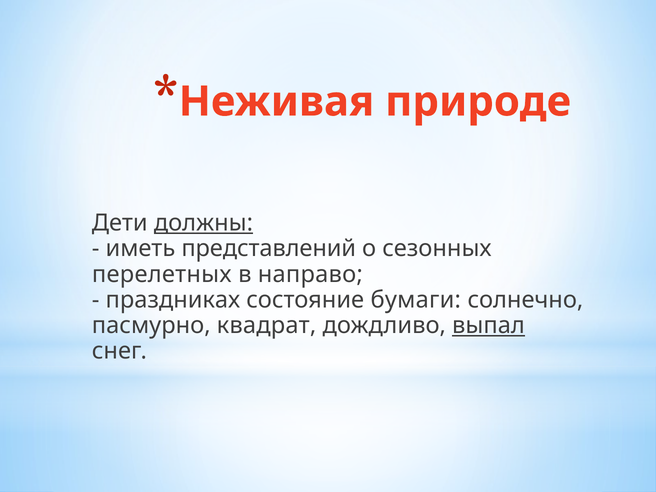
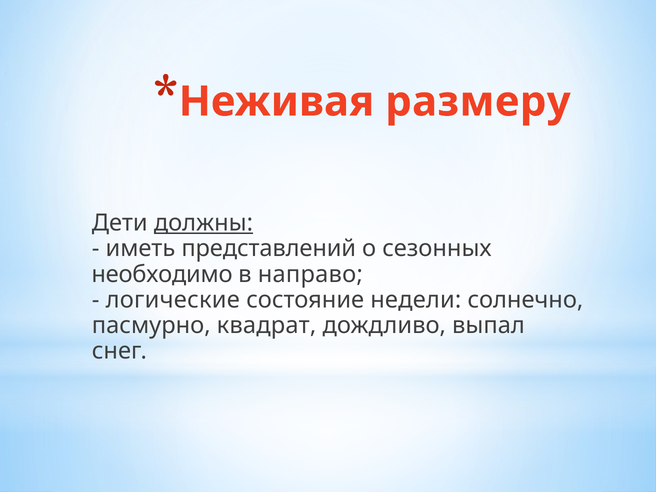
природе: природе -> размеру (478, 102)
перелетных: перелетных -> необходимо (162, 274)
праздниках: праздниках -> логические (173, 300)
бумаги: бумаги -> недели (416, 300)
выпал underline: present -> none (488, 325)
